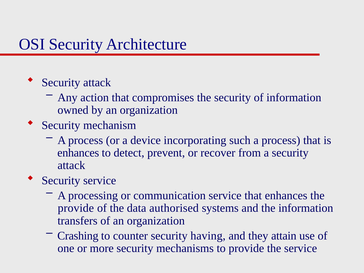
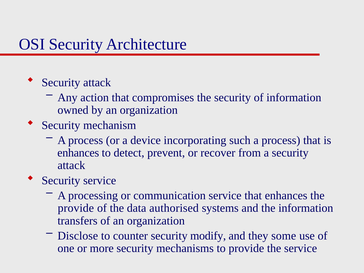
Crashing: Crashing -> Disclose (78, 236)
having: having -> modify (208, 236)
attain: attain -> some (284, 236)
